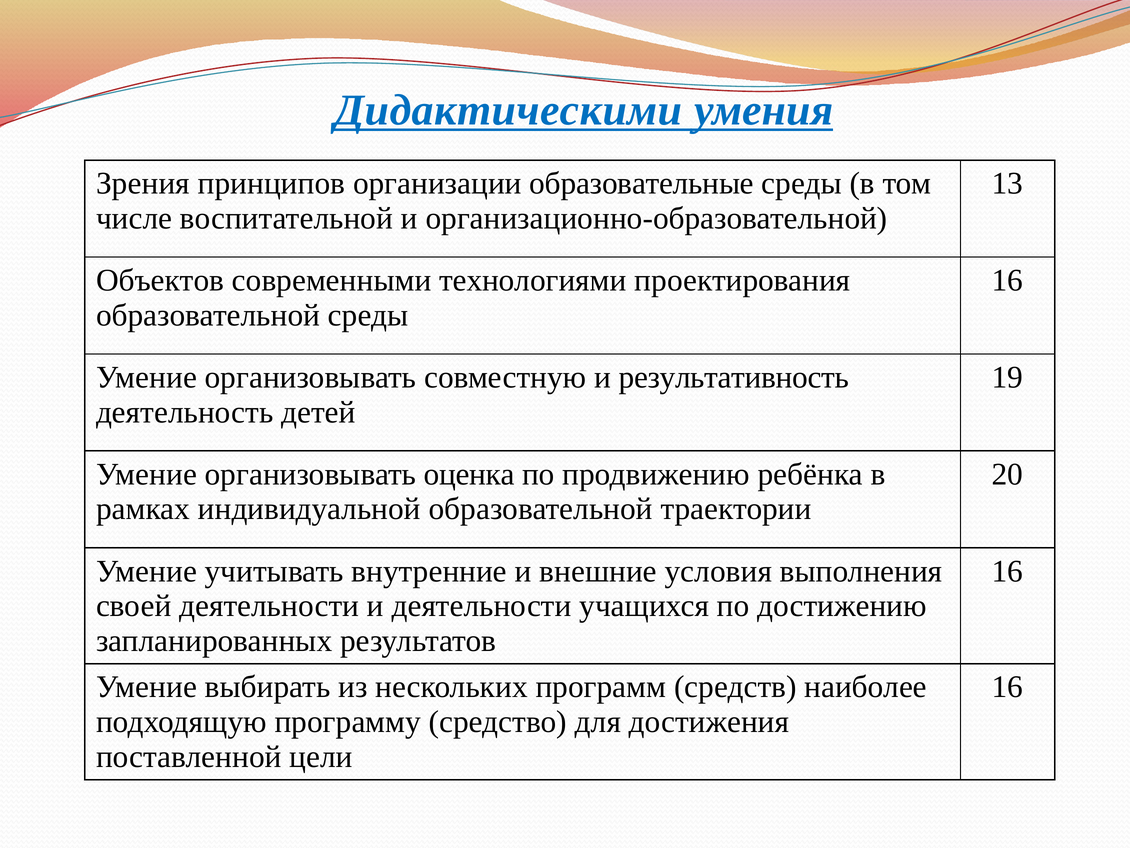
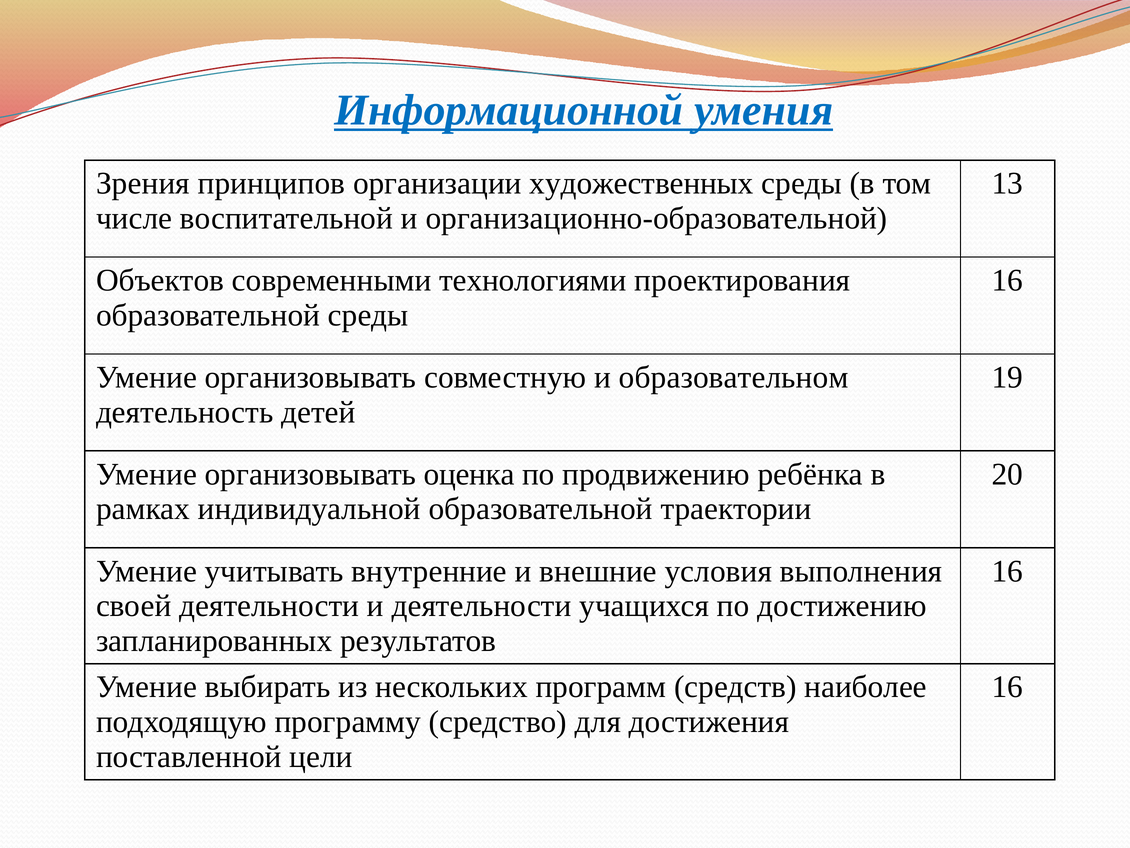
Дидактическими: Дидактическими -> Информационной (509, 110)
образовательные: образовательные -> художественных (642, 183)
результативность: результативность -> образовательном (734, 377)
